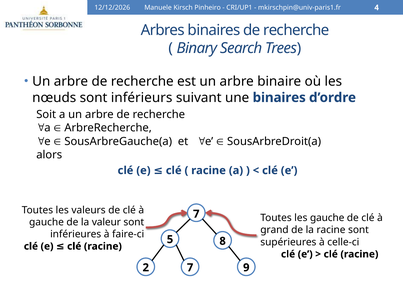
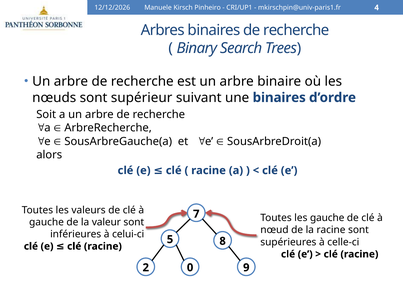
inférieurs: inférieurs -> supérieur (142, 98)
grand: grand -> nœud (274, 230)
faire-ci: faire-ci -> celui-ci (128, 234)
2 7: 7 -> 0 (190, 268)
